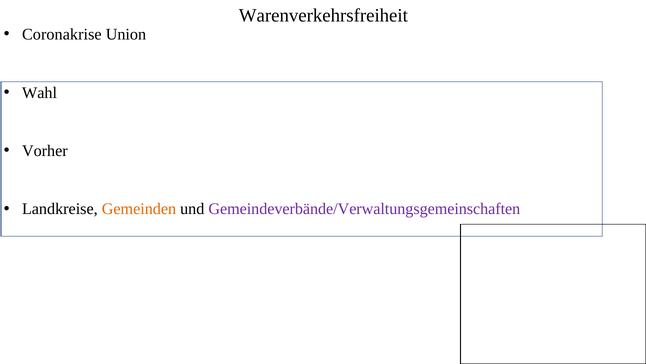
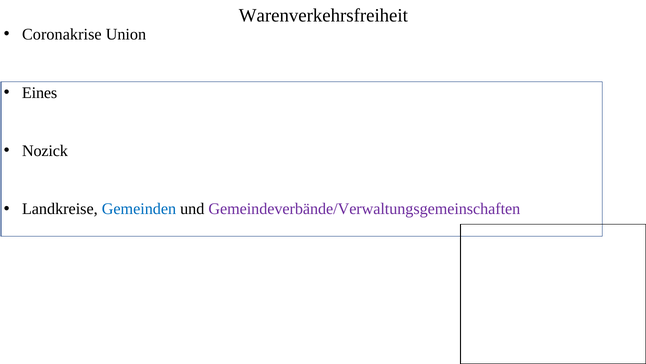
Wahl: Wahl -> Eines (40, 93)
Vorher: Vorher -> Nozick (45, 151)
Gemeinden colour: orange -> blue (139, 209)
